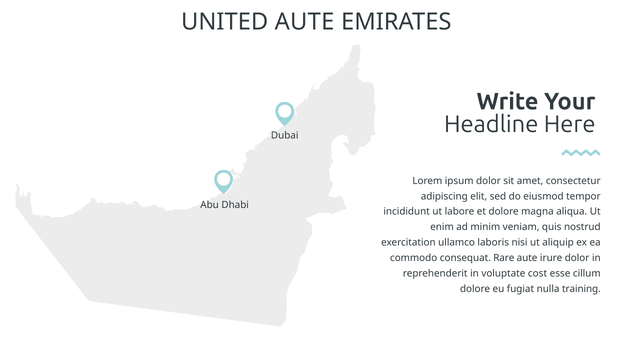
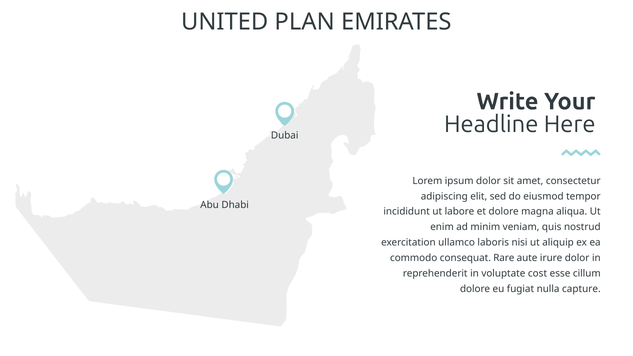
UNITED AUTE: AUTE -> PLAN (305, 22)
training: training -> capture (581, 289)
